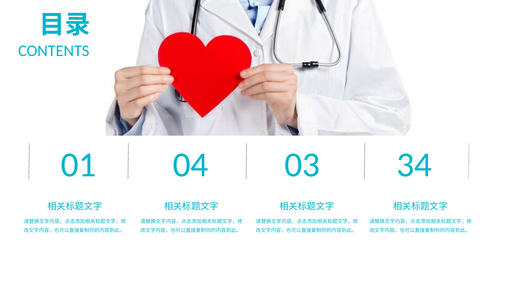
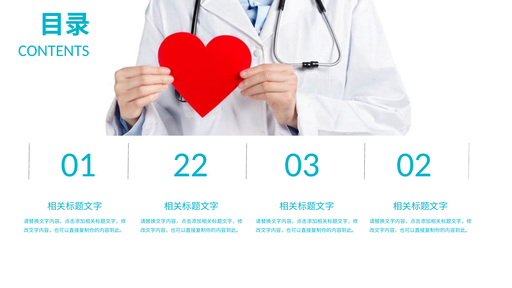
04: 04 -> 22 (190, 165)
34: 34 -> 02 (414, 165)
